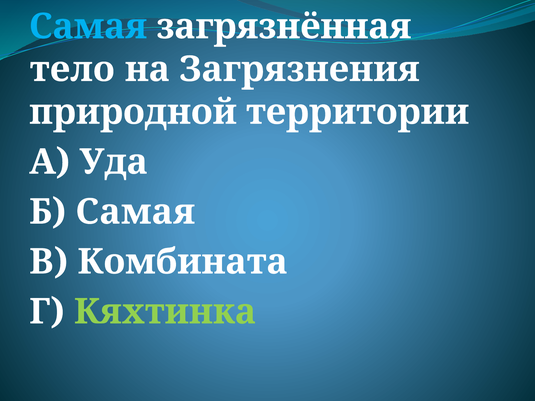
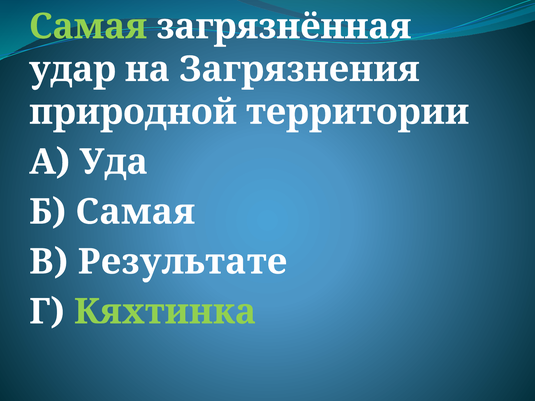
Самая colour: light blue -> light green (88, 27)
тело: тело -> удар (73, 69)
Комбината: Комбината -> Результате (183, 262)
